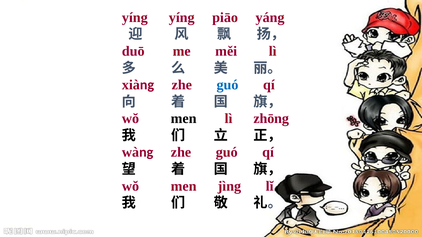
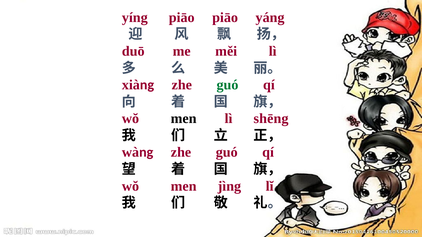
yíng yíng: yíng -> piāo (182, 18)
guó colour: blue -> green (227, 85)
zhōng: zhōng -> shēng (271, 119)
